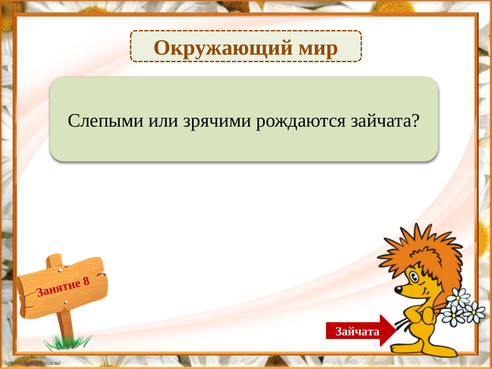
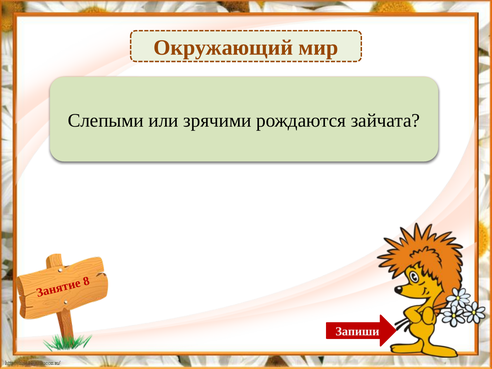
Зайчата: Зайчата -> Запиши (357, 331)
